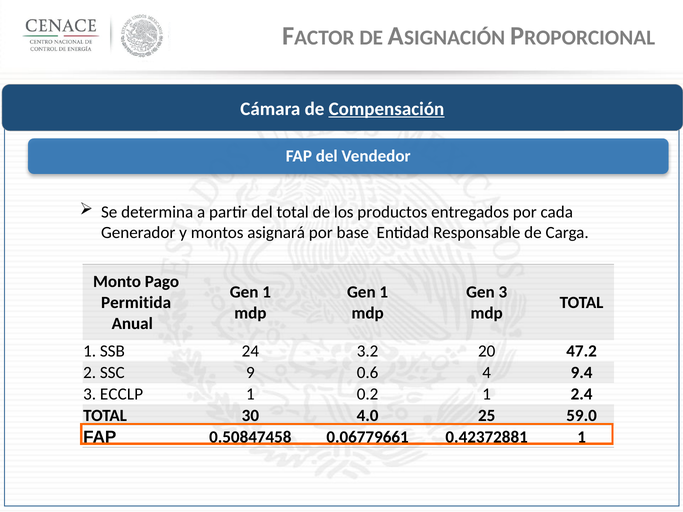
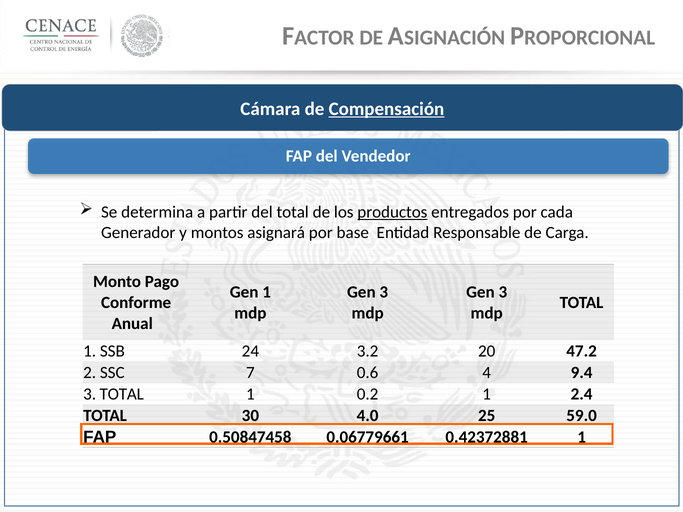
productos underline: none -> present (392, 212)
1: 1 -> 3 (384, 292)
Permitida: Permitida -> Conforme (136, 303)
9: 9 -> 7 (250, 373)
3 ECCLP: ECCLP -> TOTAL (122, 394)
